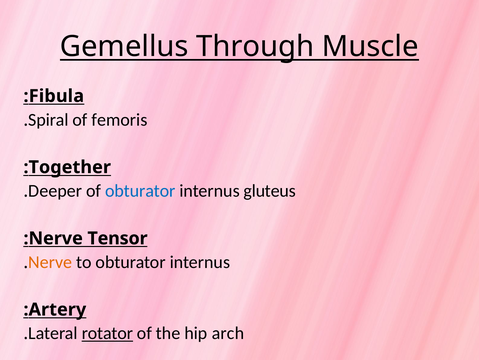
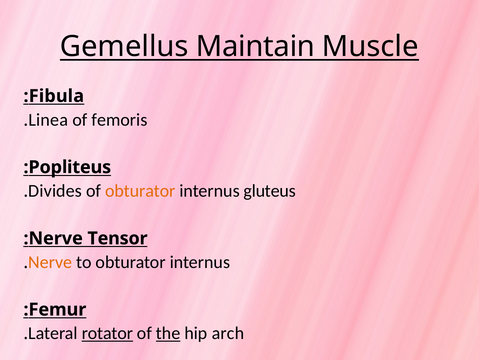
Through: Through -> Maintain (255, 46)
Spiral: Spiral -> Linea (48, 120)
Together: Together -> Popliteus (70, 167)
Deeper: Deeper -> Divides (55, 191)
obturator colour: blue -> orange (140, 191)
Artery: Artery -> Femur (57, 309)
the underline: none -> present (168, 333)
